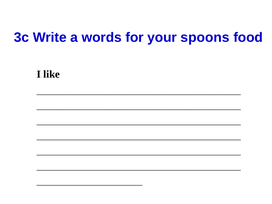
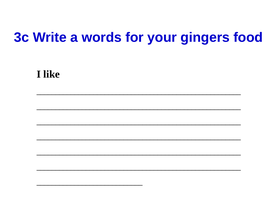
spoons: spoons -> gingers (205, 37)
